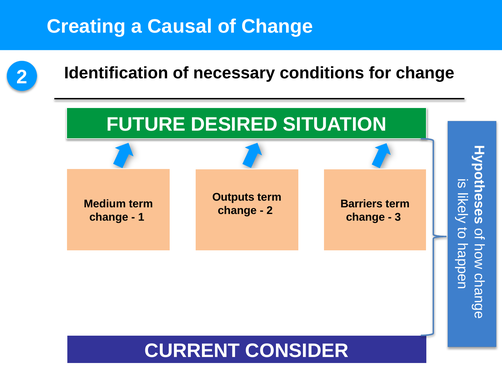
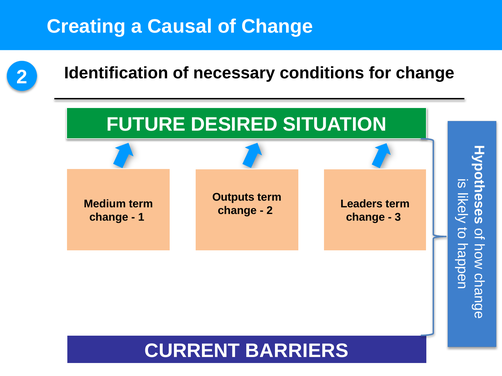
Barriers: Barriers -> Leaders (362, 204)
CONSIDER: CONSIDER -> BARRIERS (297, 351)
